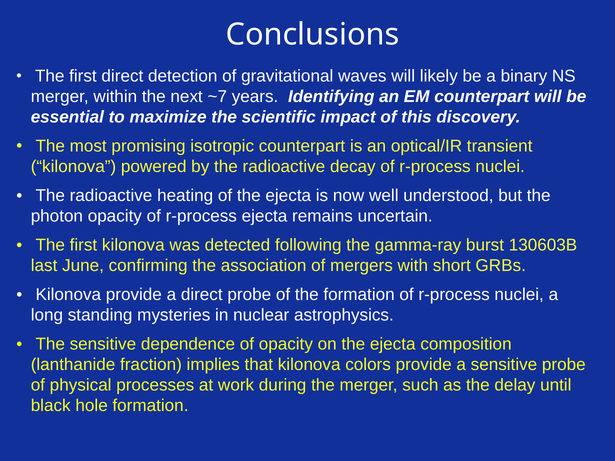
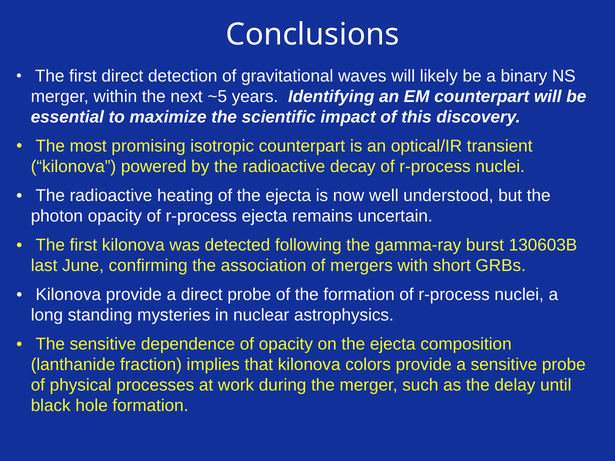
~7: ~7 -> ~5 (217, 97)
